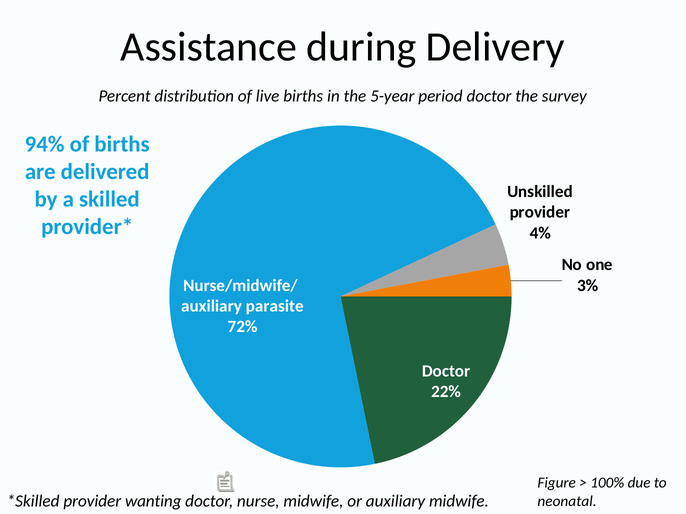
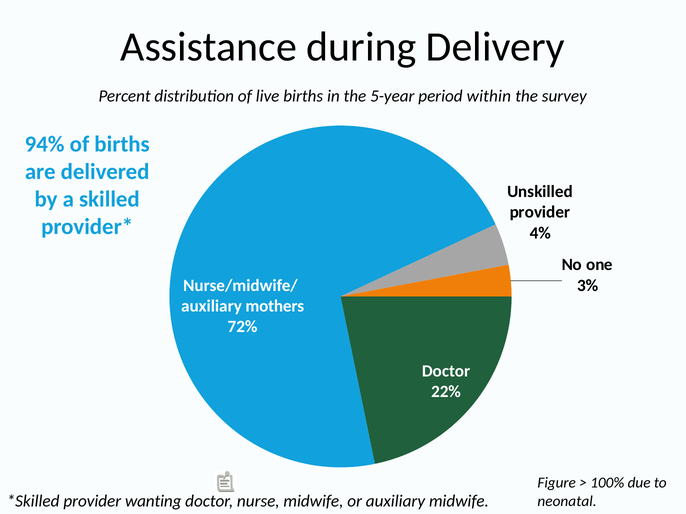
period doctor: doctor -> within (489, 96)
parasite: parasite -> mothers (275, 306)
